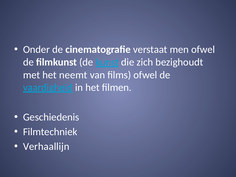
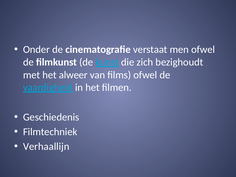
neemt: neemt -> alweer (73, 75)
